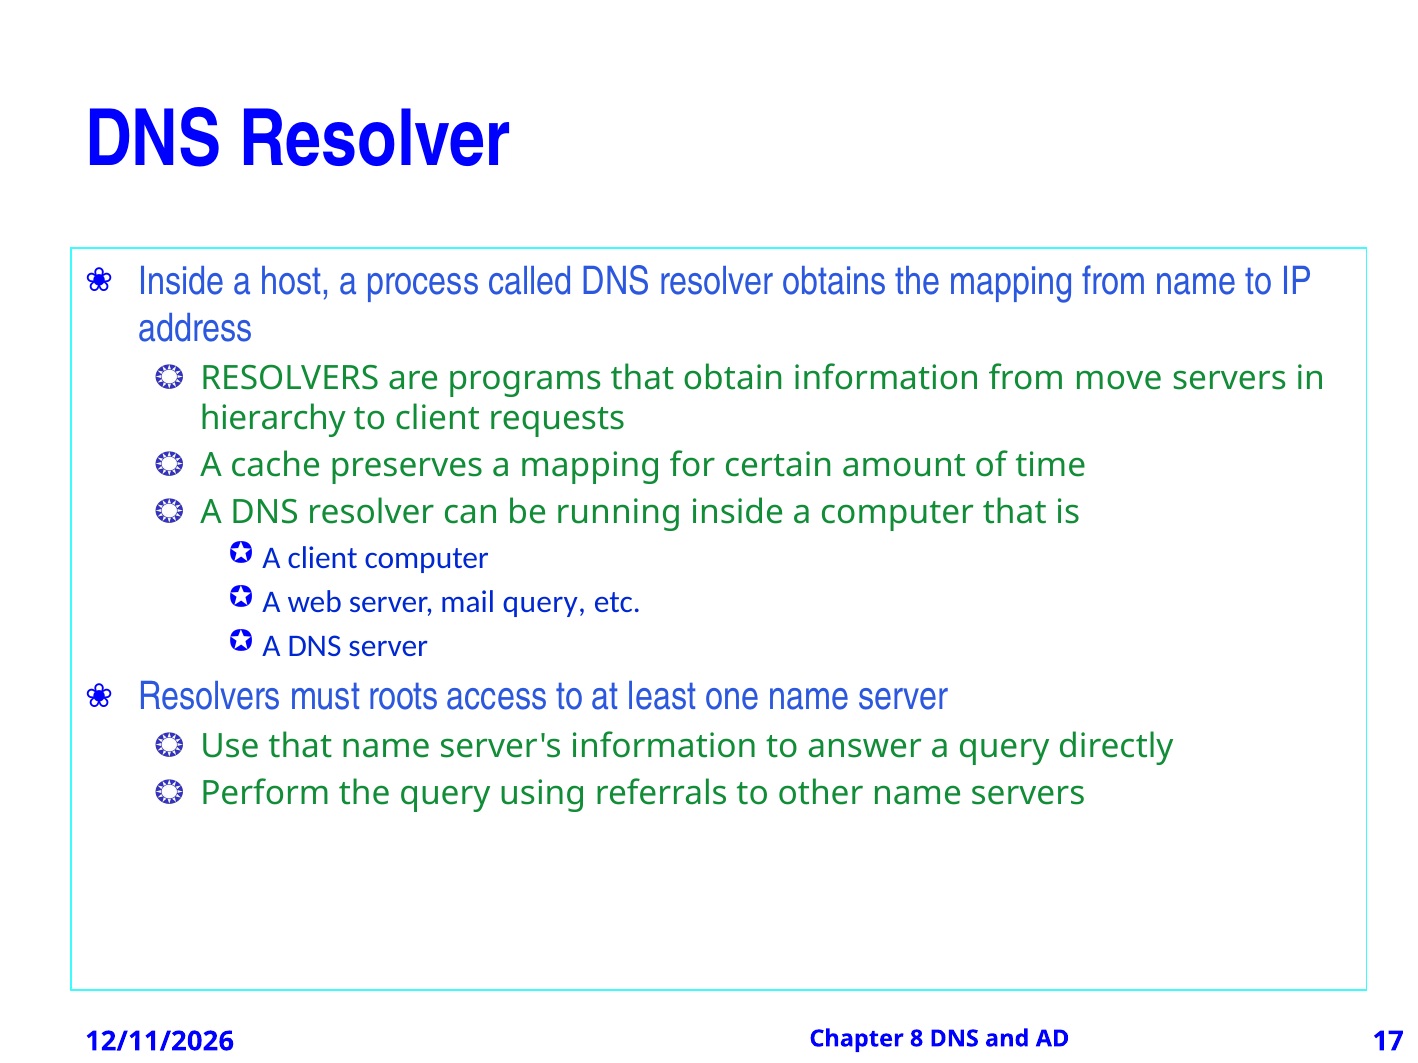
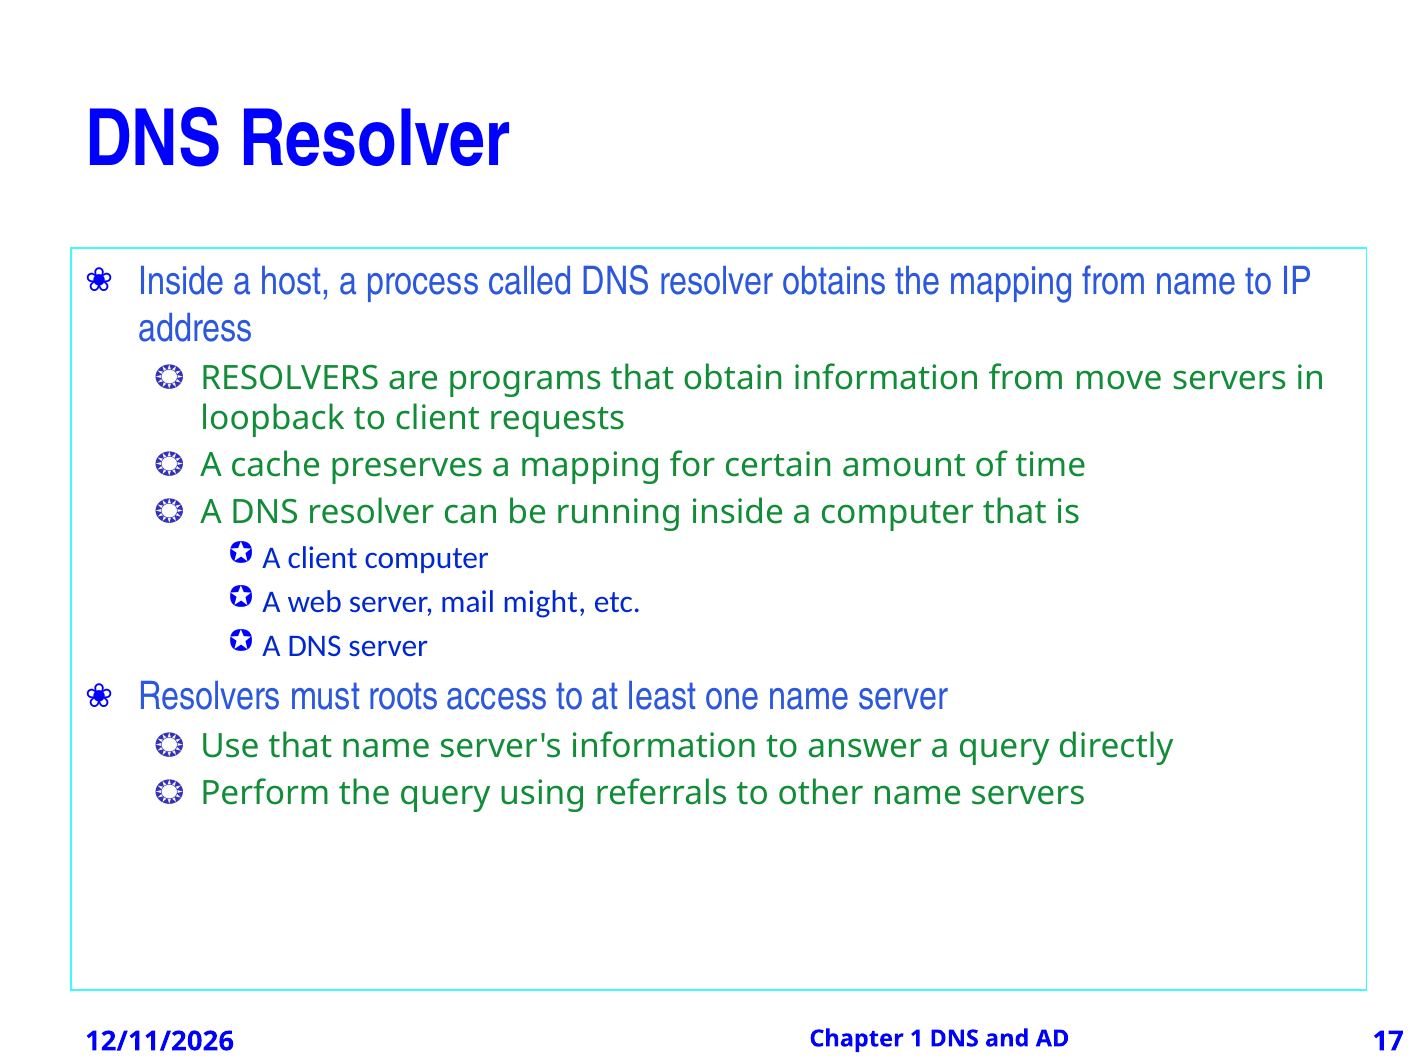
hierarchy: hierarchy -> loopback (273, 419)
mail query: query -> might (544, 602)
8: 8 -> 1 (917, 1039)
